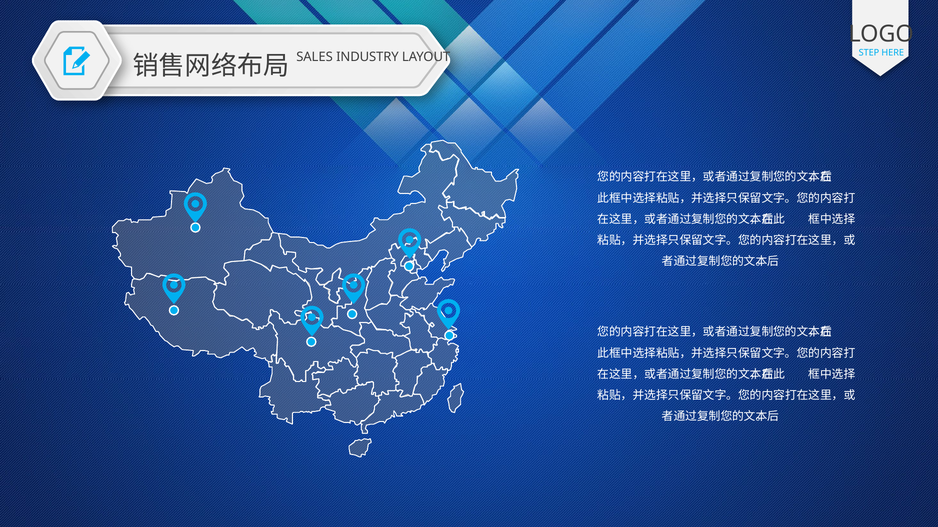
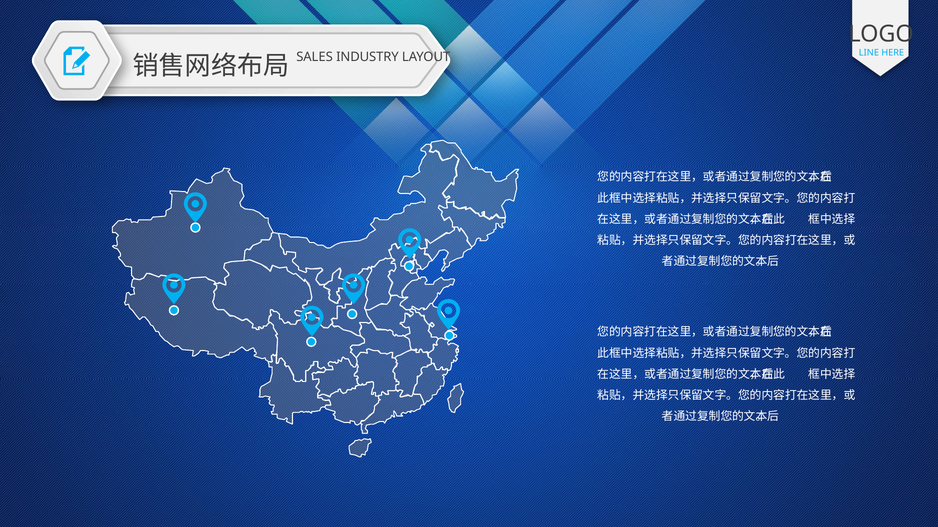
STEP: STEP -> LINE (869, 53)
